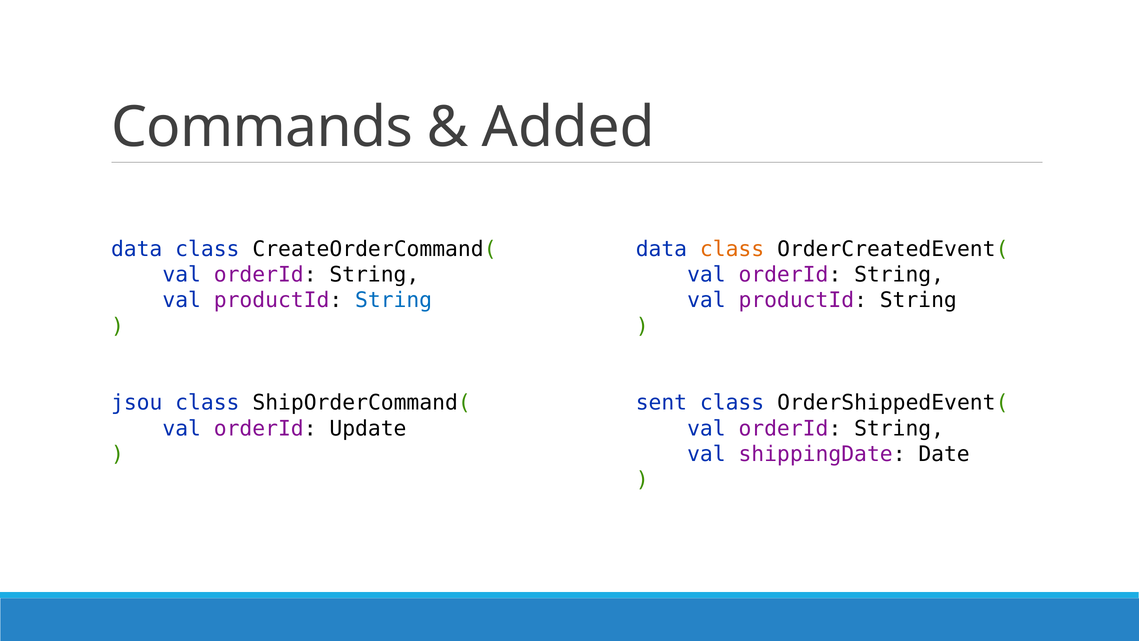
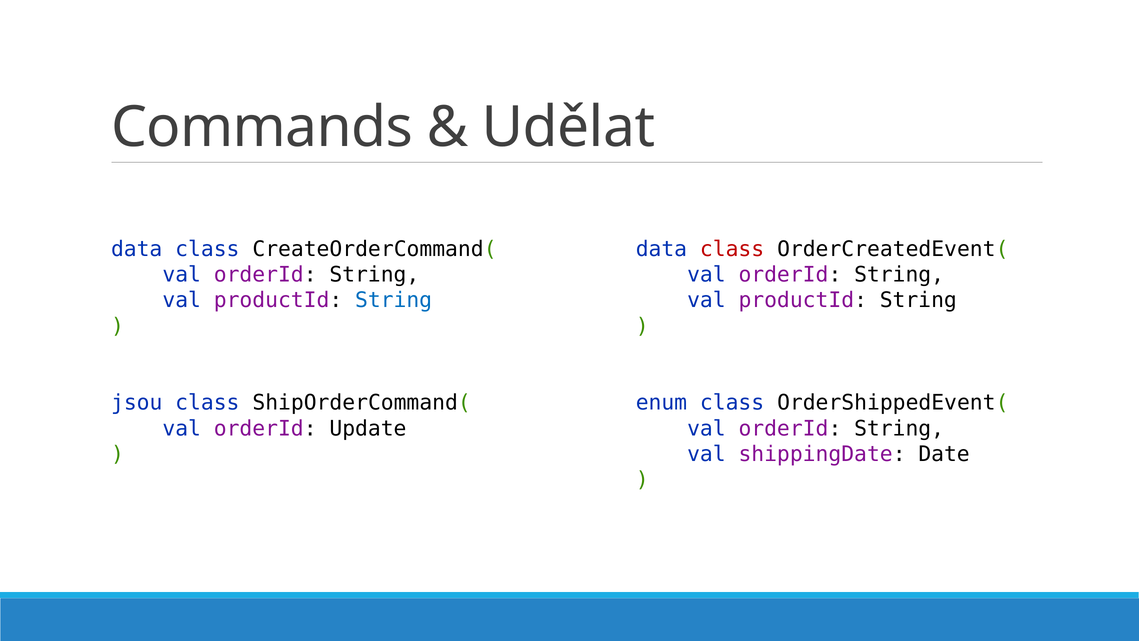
Added: Added -> Udělat (568, 128)
class colour: orange -> red (732, 249)
sent: sent -> enum (661, 403)
